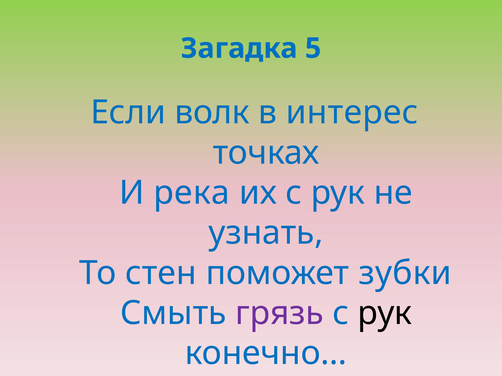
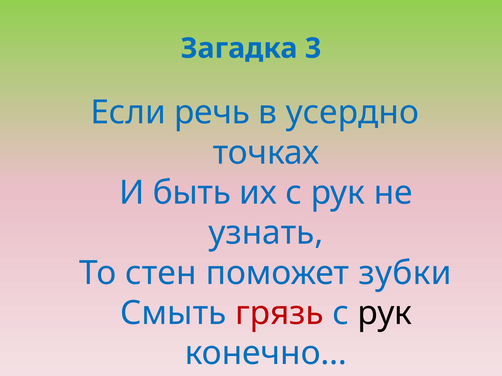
5: 5 -> 3 (313, 48)
волк: волк -> речь (212, 113)
интерес: интерес -> усердно (352, 113)
река: река -> быть (192, 193)
грязь colour: purple -> red (279, 314)
